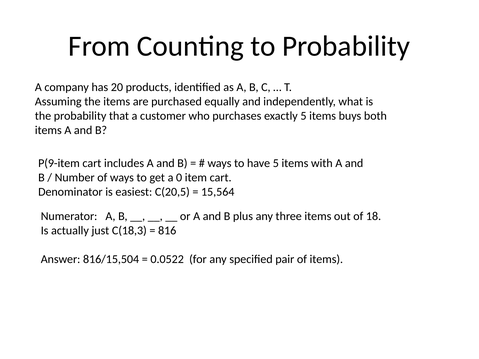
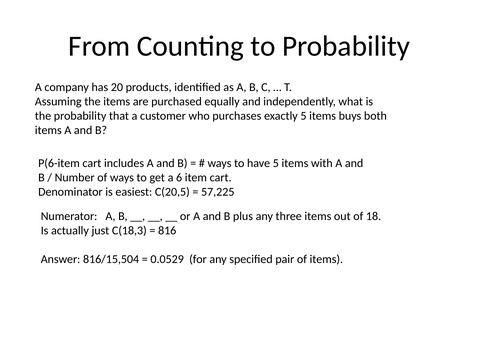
P(9-item: P(9-item -> P(6-item (59, 163)
0: 0 -> 6 (179, 178)
15,564: 15,564 -> 57,225 (218, 192)
0.0522: 0.0522 -> 0.0529 (167, 259)
